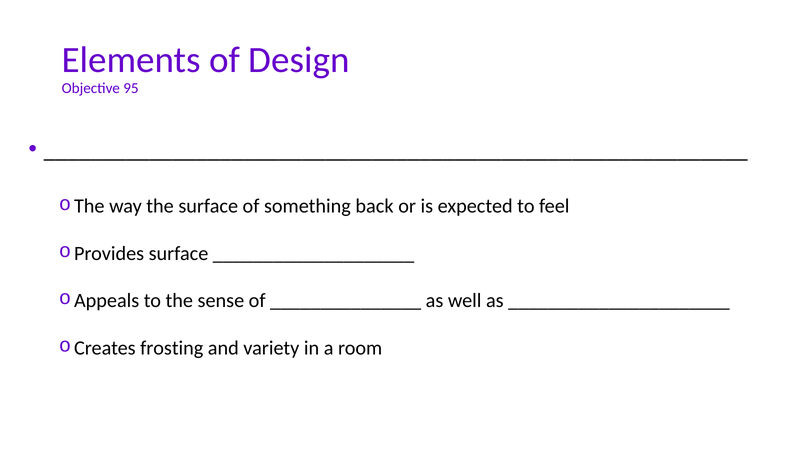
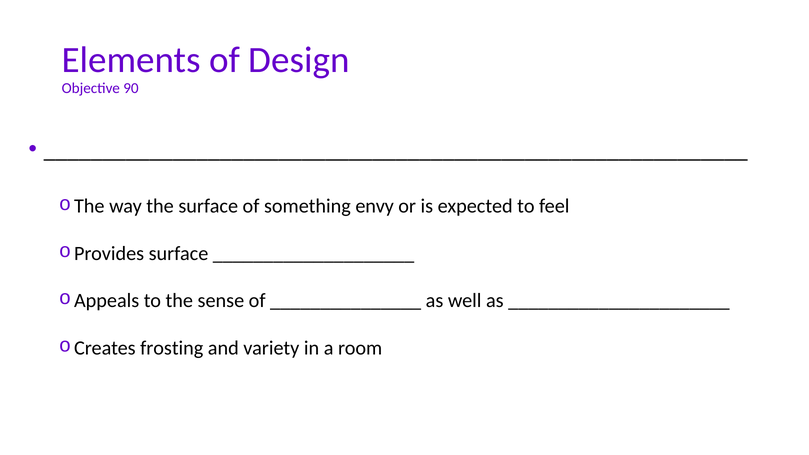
95: 95 -> 90 (131, 88)
back: back -> envy (375, 206)
